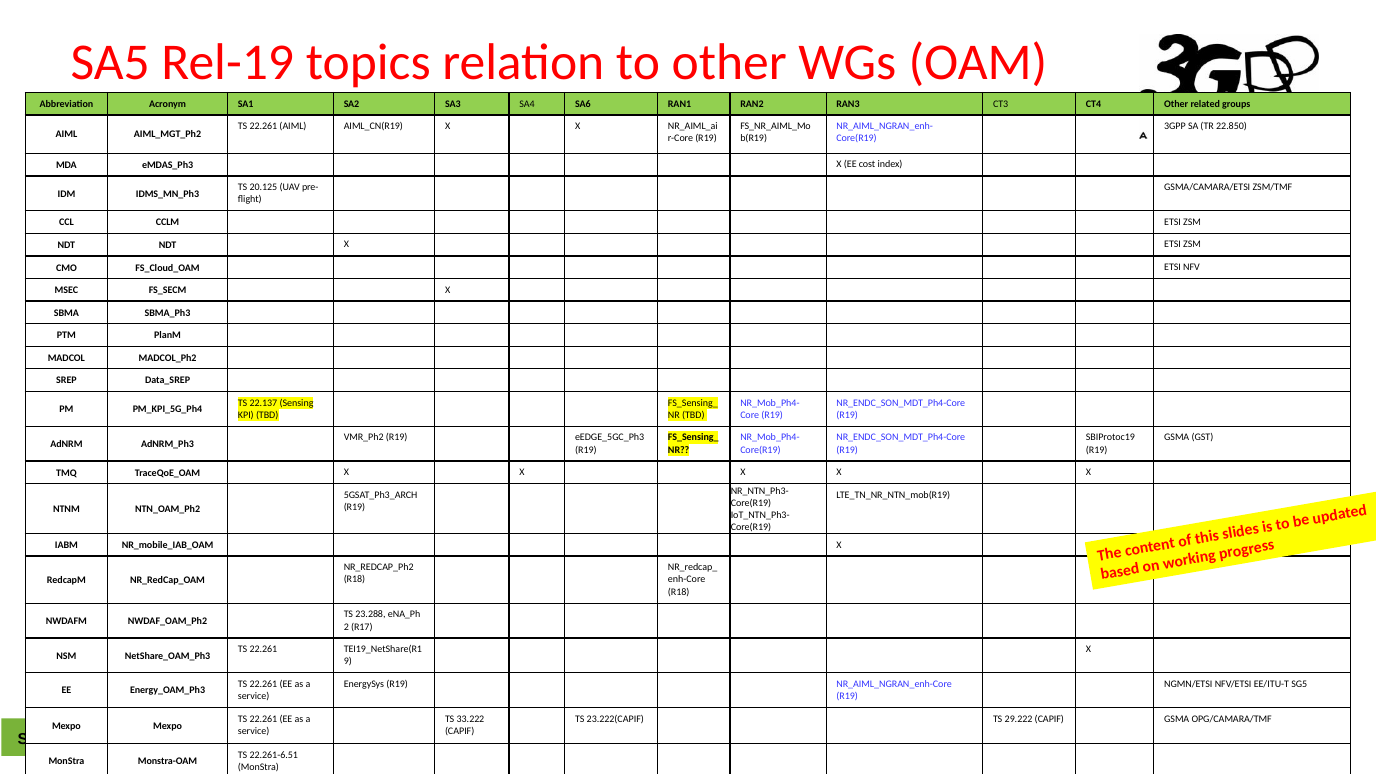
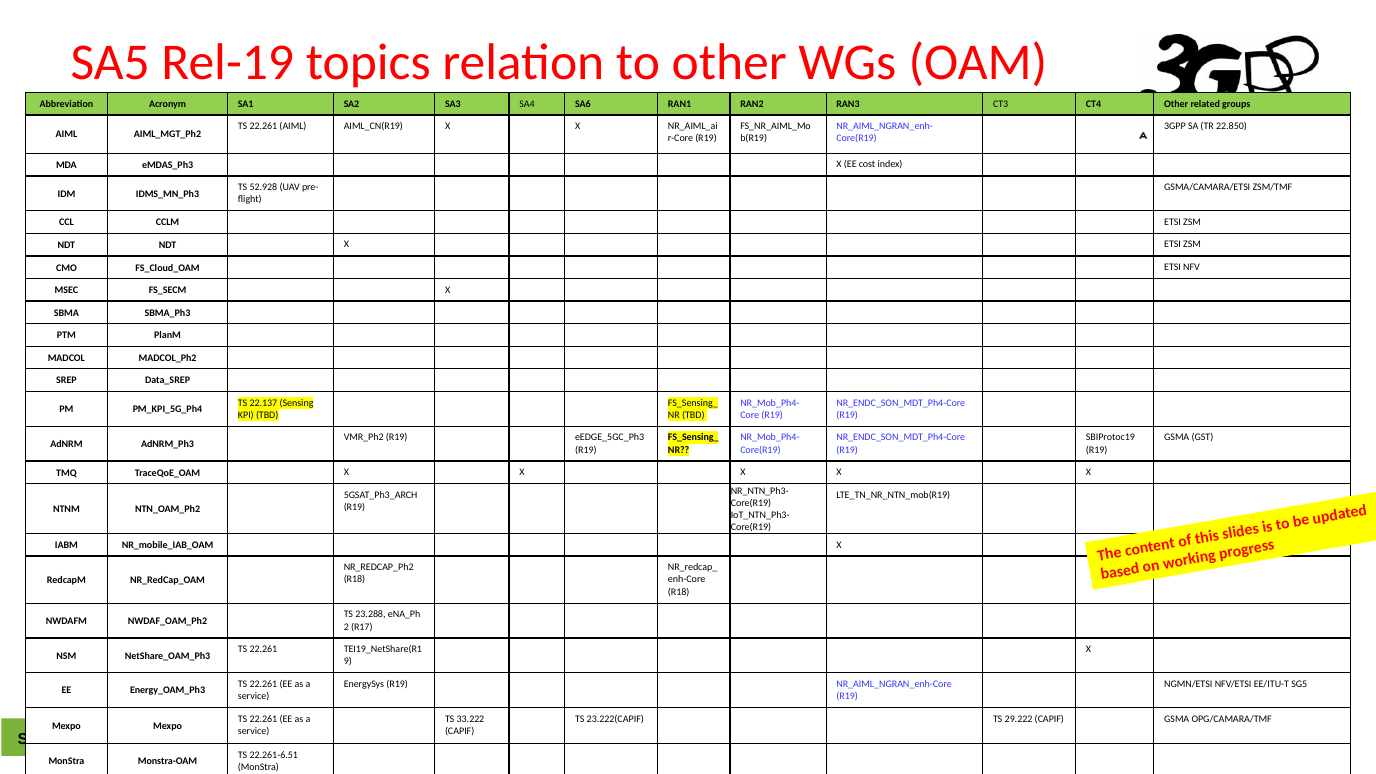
20.125: 20.125 -> 52.928 (263, 187)
